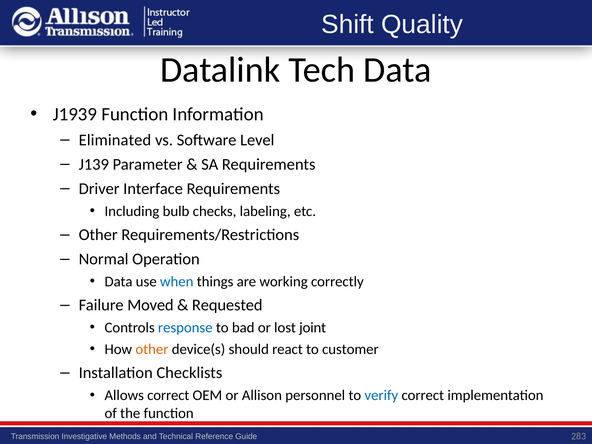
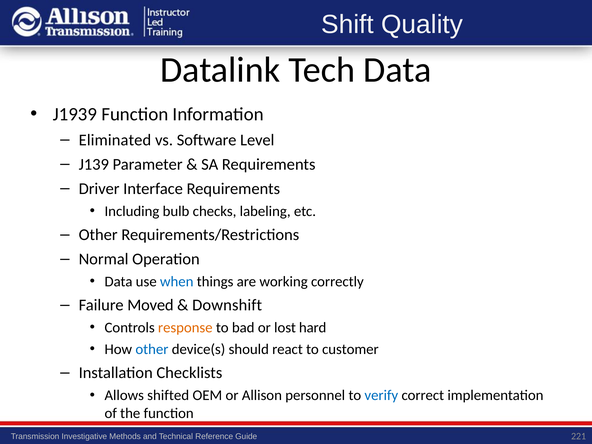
Requested: Requested -> Downshift (227, 305)
response colour: blue -> orange (185, 328)
joint: joint -> hard (313, 328)
other colour: orange -> blue (152, 349)
Allows correct: correct -> shifted (168, 395)
283: 283 -> 221 (579, 436)
